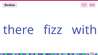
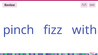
there: there -> pinch (19, 30)
